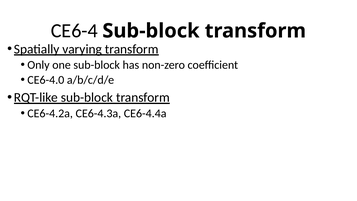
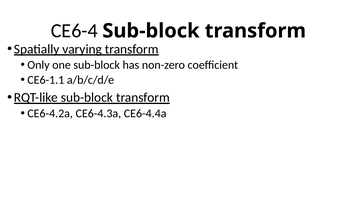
CE6-4.0: CE6-4.0 -> CE6-1.1 (46, 80)
